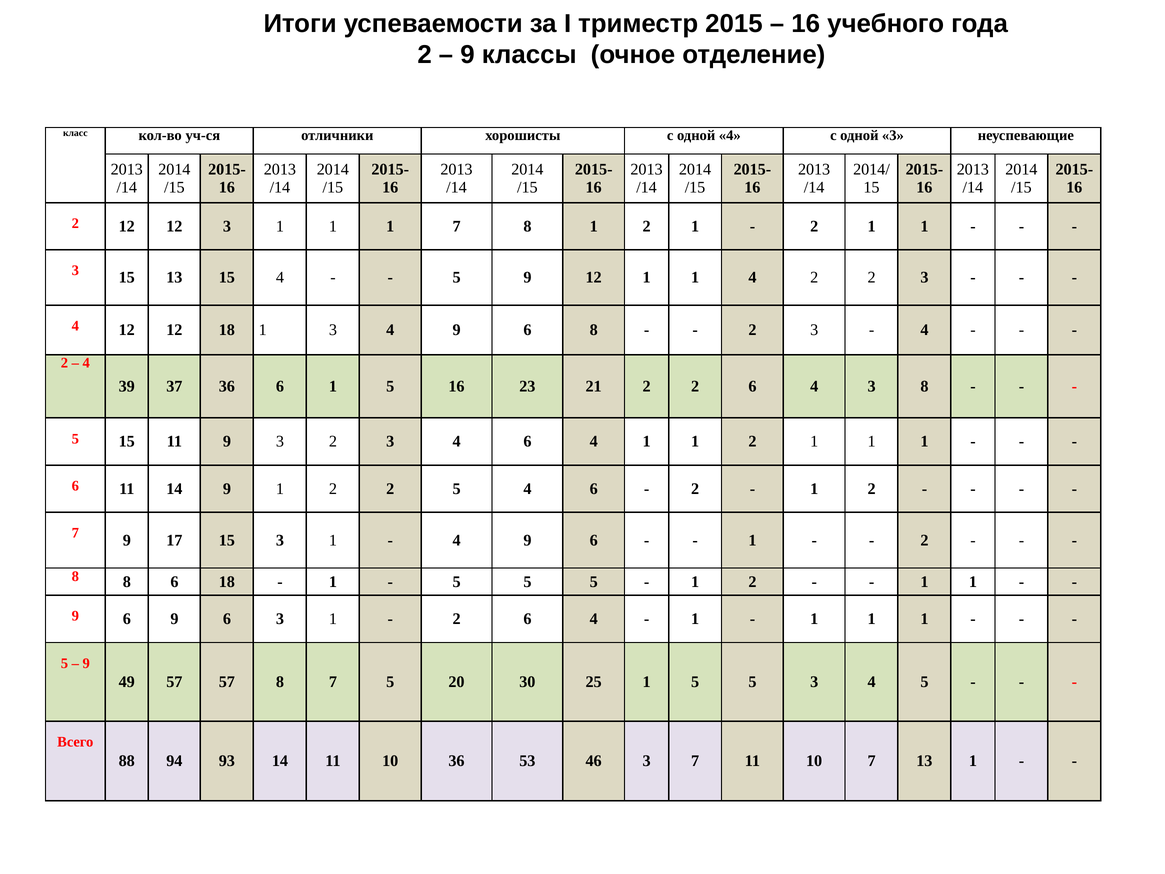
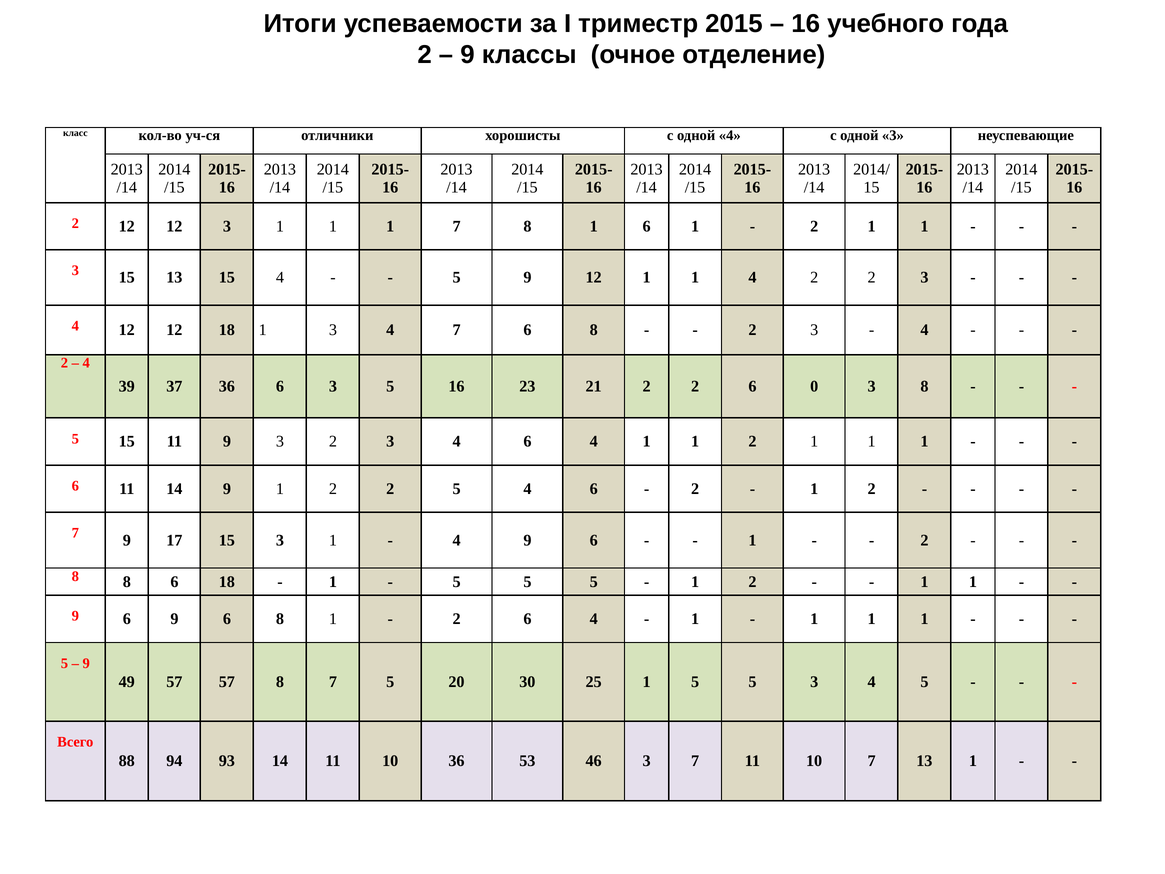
8 1 2: 2 -> 6 (647, 226)
3 4 9: 9 -> 7 (457, 330)
6 1: 1 -> 3 (333, 386)
2 2 6 4: 4 -> 0 (814, 386)
9 6 3: 3 -> 8 (280, 619)
